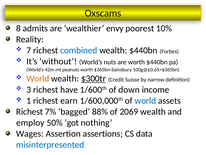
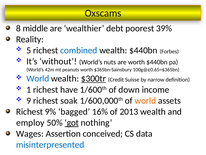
admits: admits -> middle (35, 28)
envy: envy -> debt (115, 28)
10%: 10% -> 39% (164, 28)
7: 7 -> 5 (29, 50)
World colour: orange -> blue (38, 78)
3: 3 -> 1 (29, 89)
1: 1 -> 9 (29, 100)
earn: earn -> soak (69, 100)
world colour: blue -> orange (145, 100)
7%: 7% -> 9% (51, 111)
88%: 88% -> 16% (100, 111)
2069: 2069 -> 2013 (129, 111)
got underline: none -> present (72, 122)
assertions: assertions -> conceived (103, 133)
